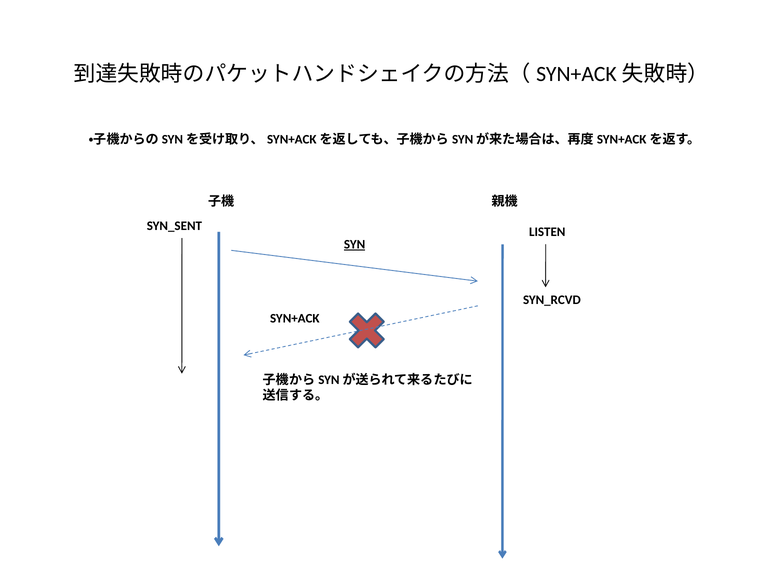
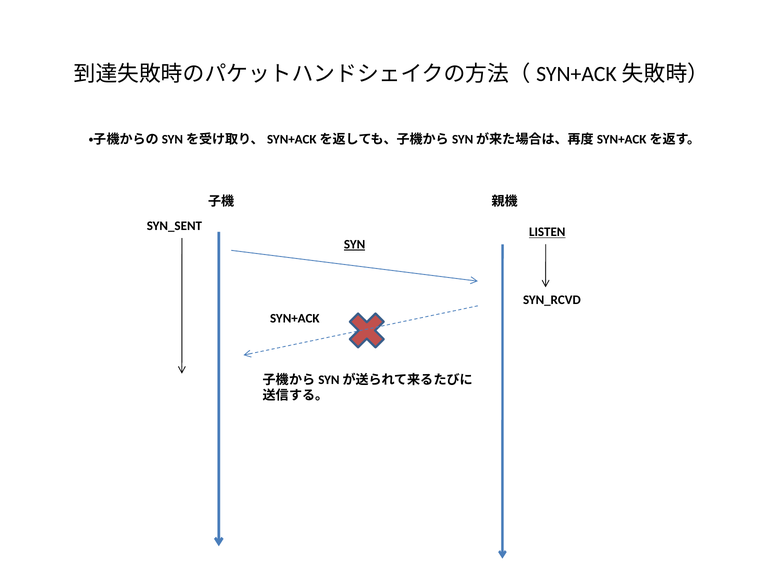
LISTEN underline: none -> present (547, 232)
